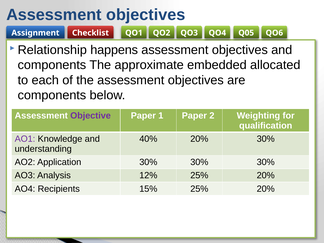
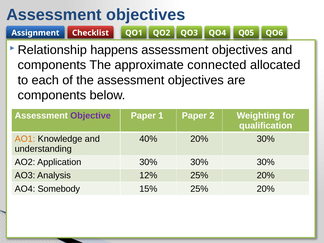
embedded: embedded -> connected (217, 65)
AO1 colour: purple -> orange (25, 139)
Recipients: Recipients -> Somebody (59, 189)
